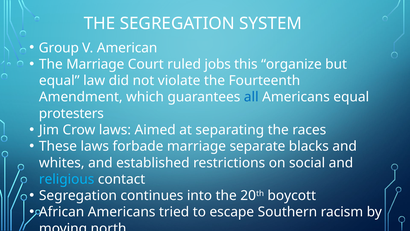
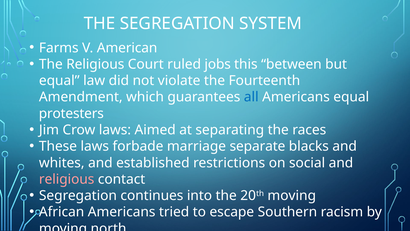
Group: Group -> Farms (59, 48)
The Marriage: Marriage -> Religious (95, 64)
organize: organize -> between (291, 64)
religious colour: light blue -> pink (67, 179)
20th boycott: boycott -> moving (292, 195)
